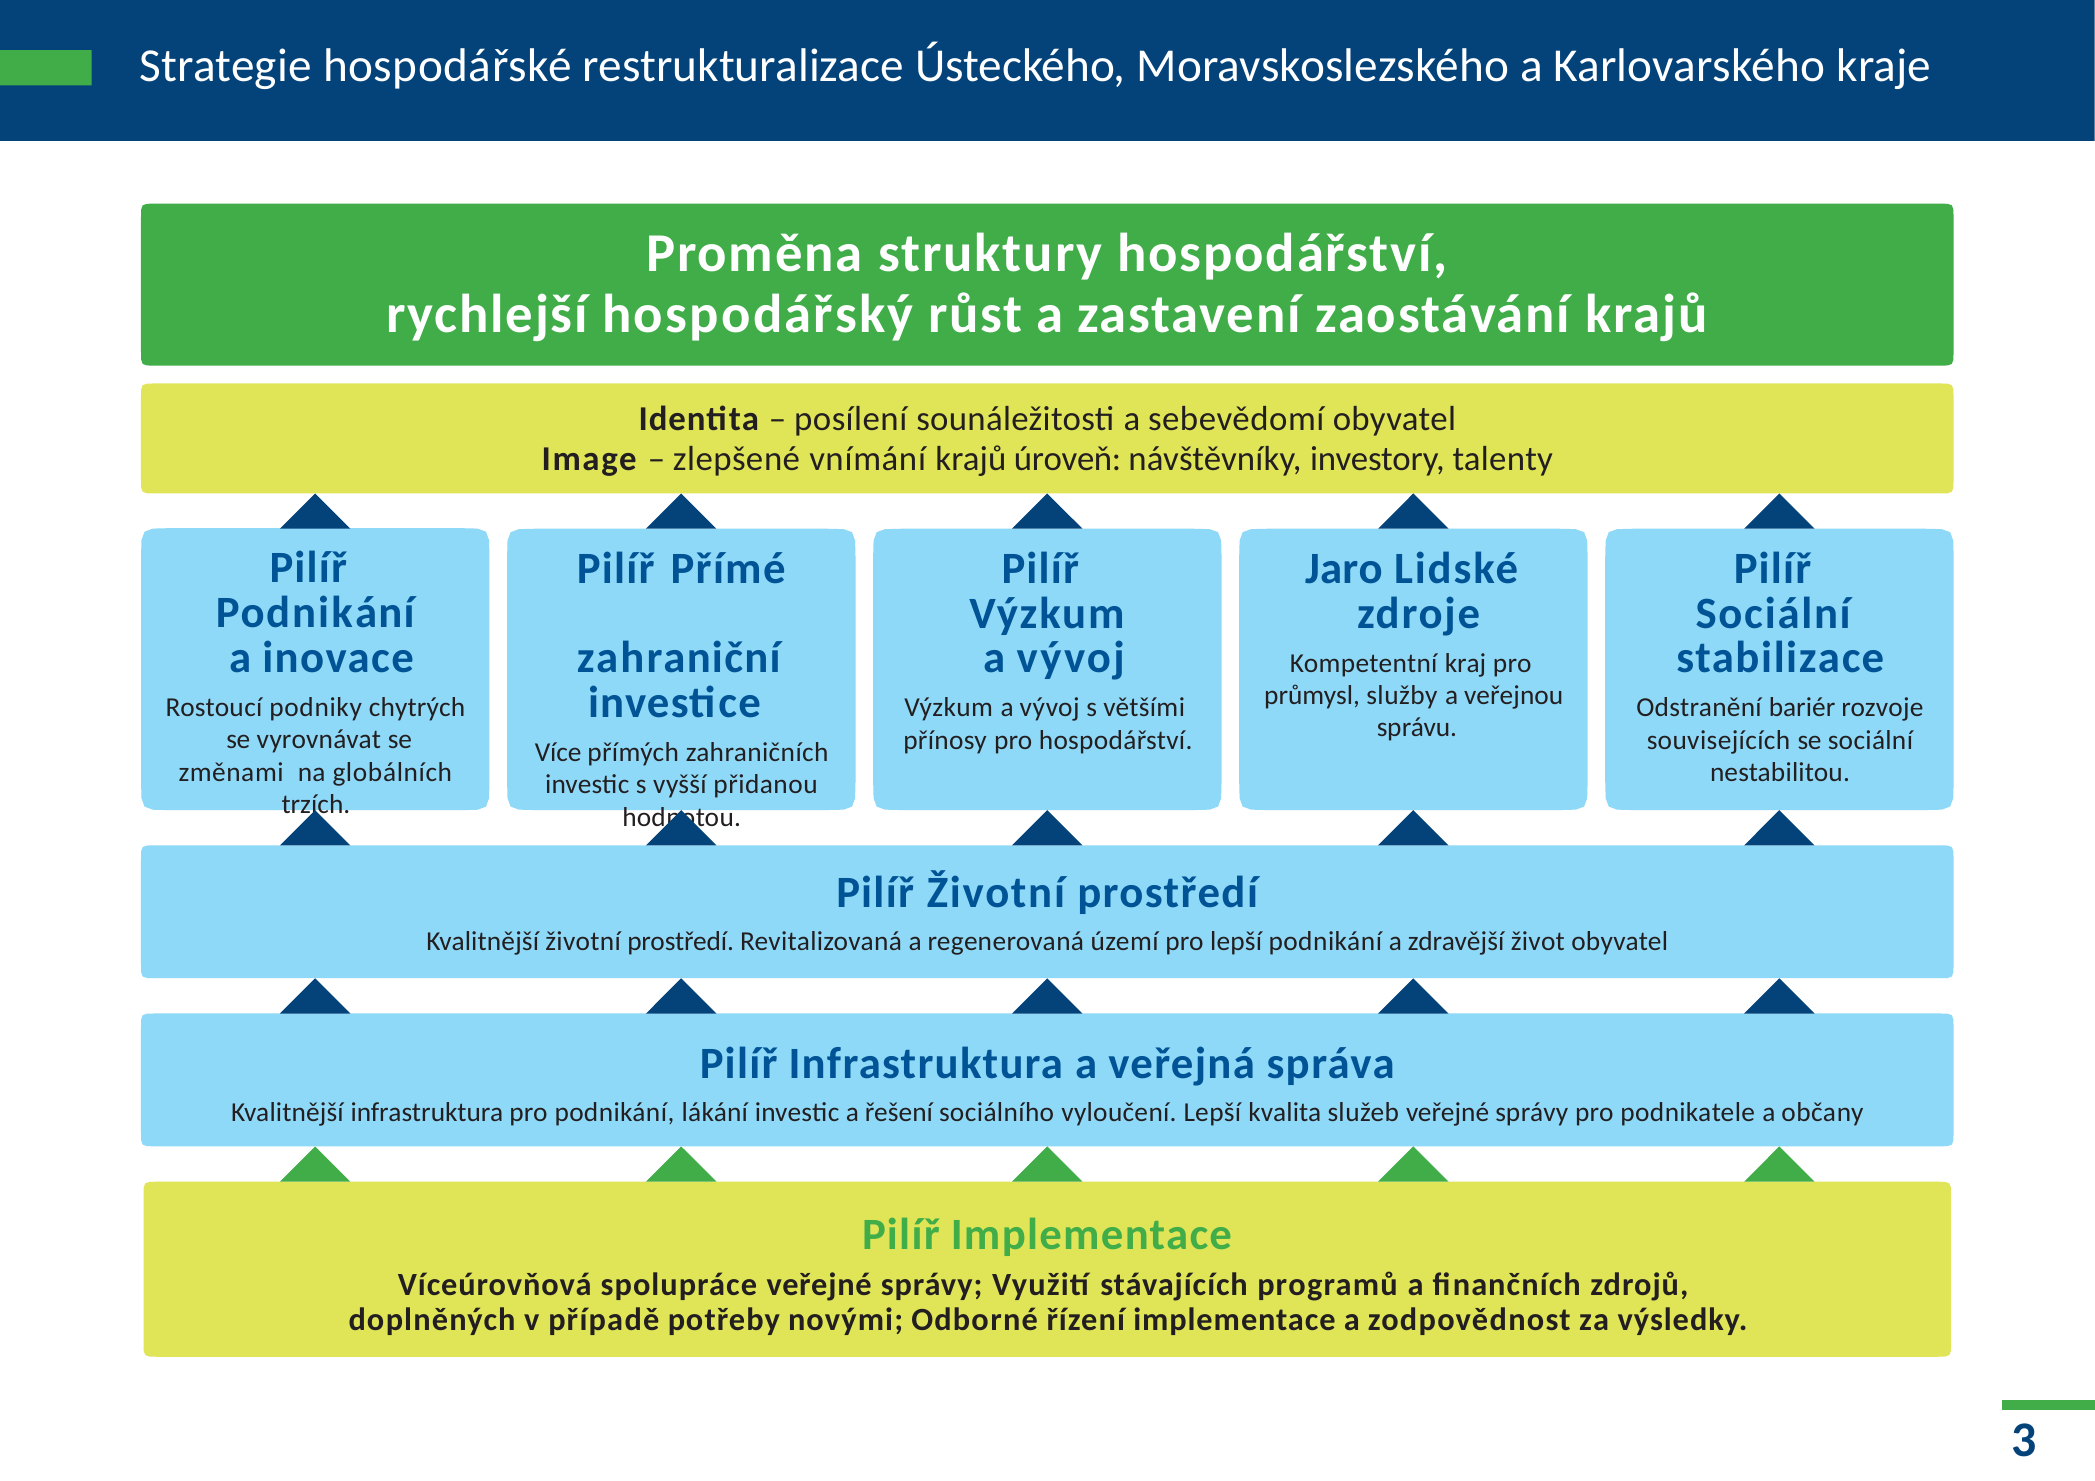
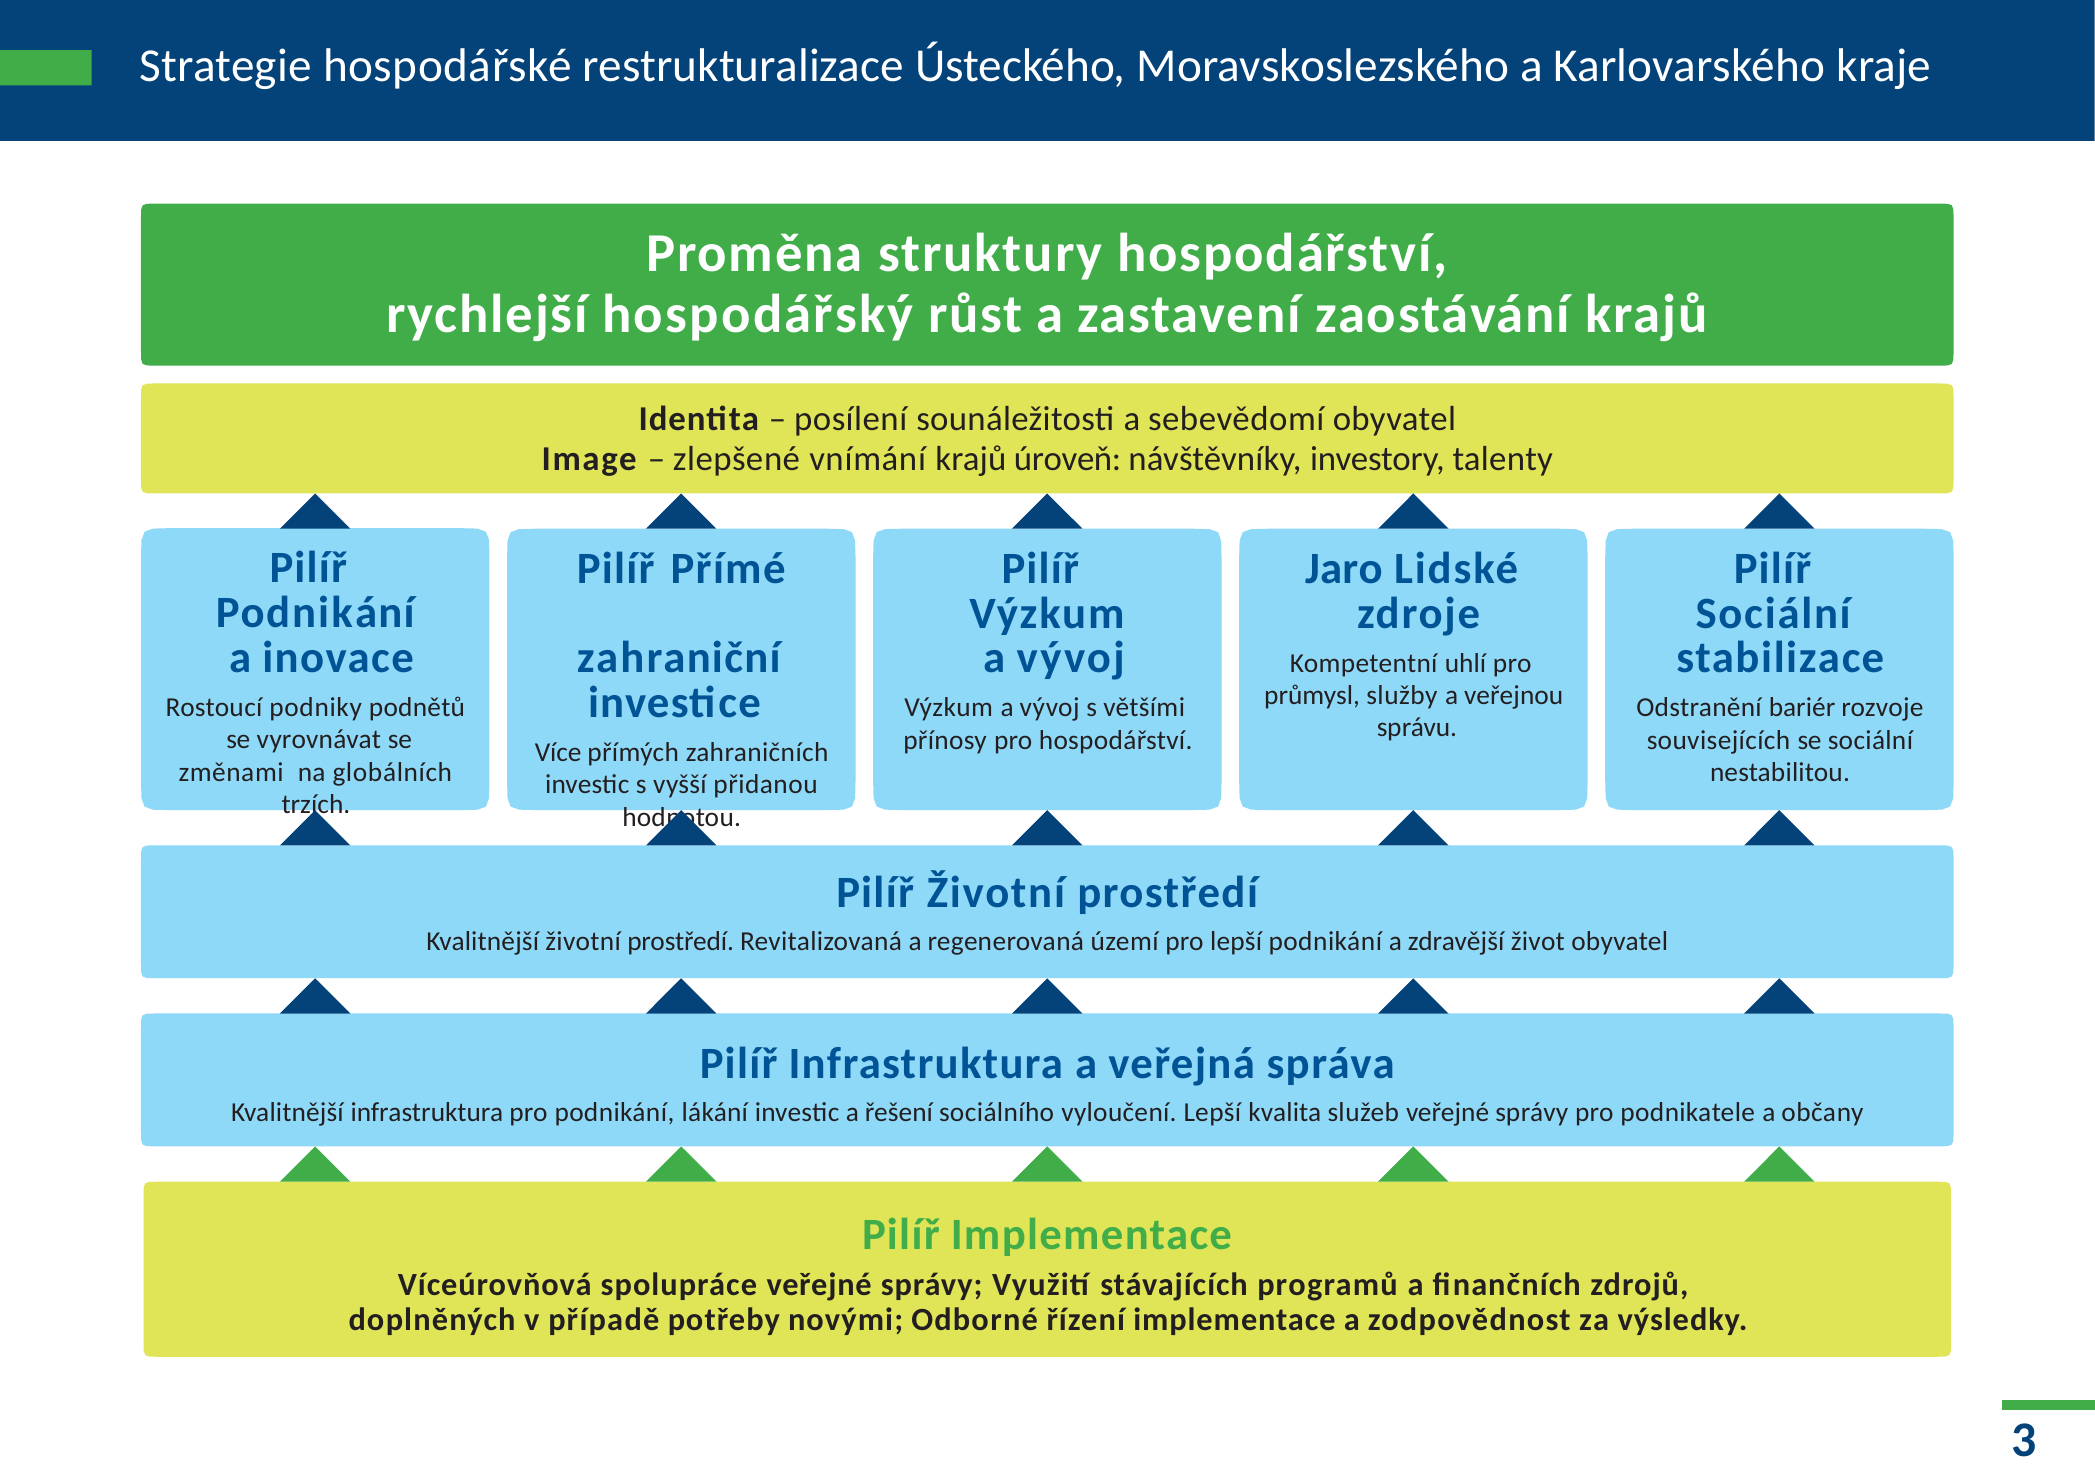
kraj: kraj -> uhlí (1465, 663)
chytrých: chytrých -> podnětů (417, 708)
